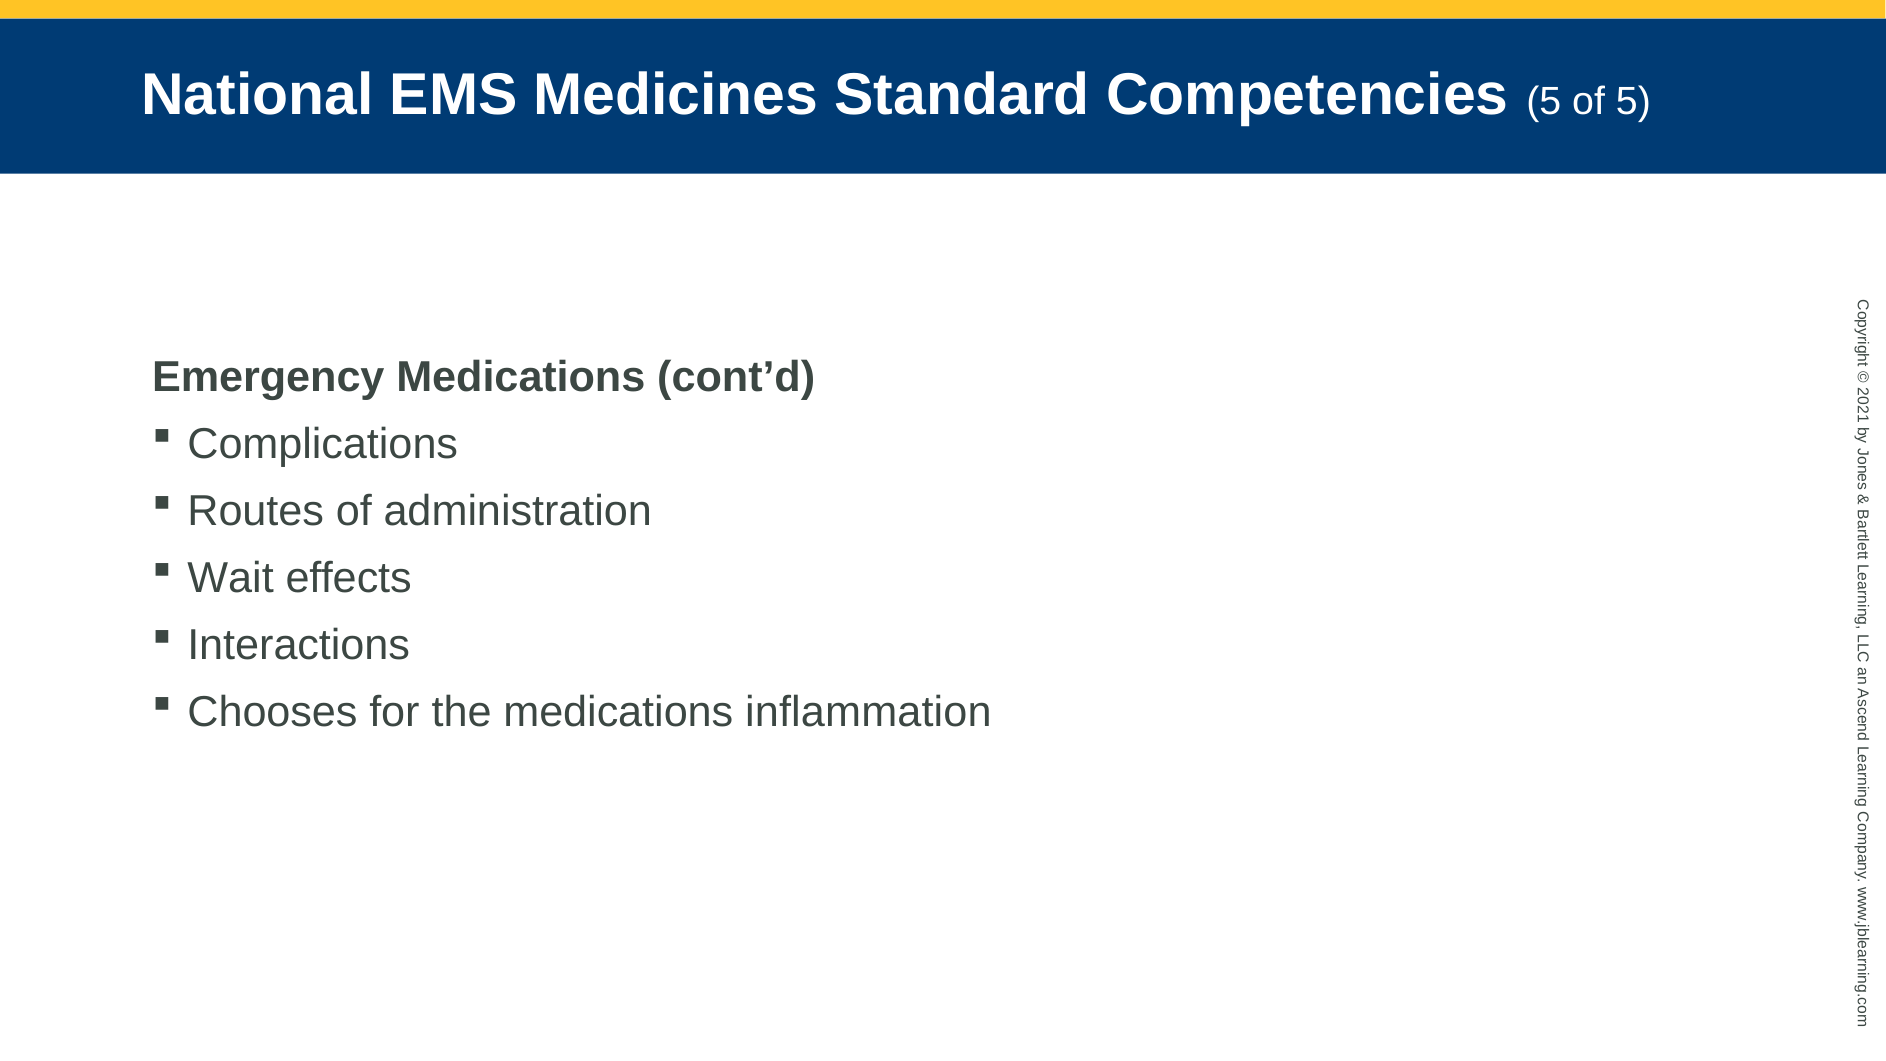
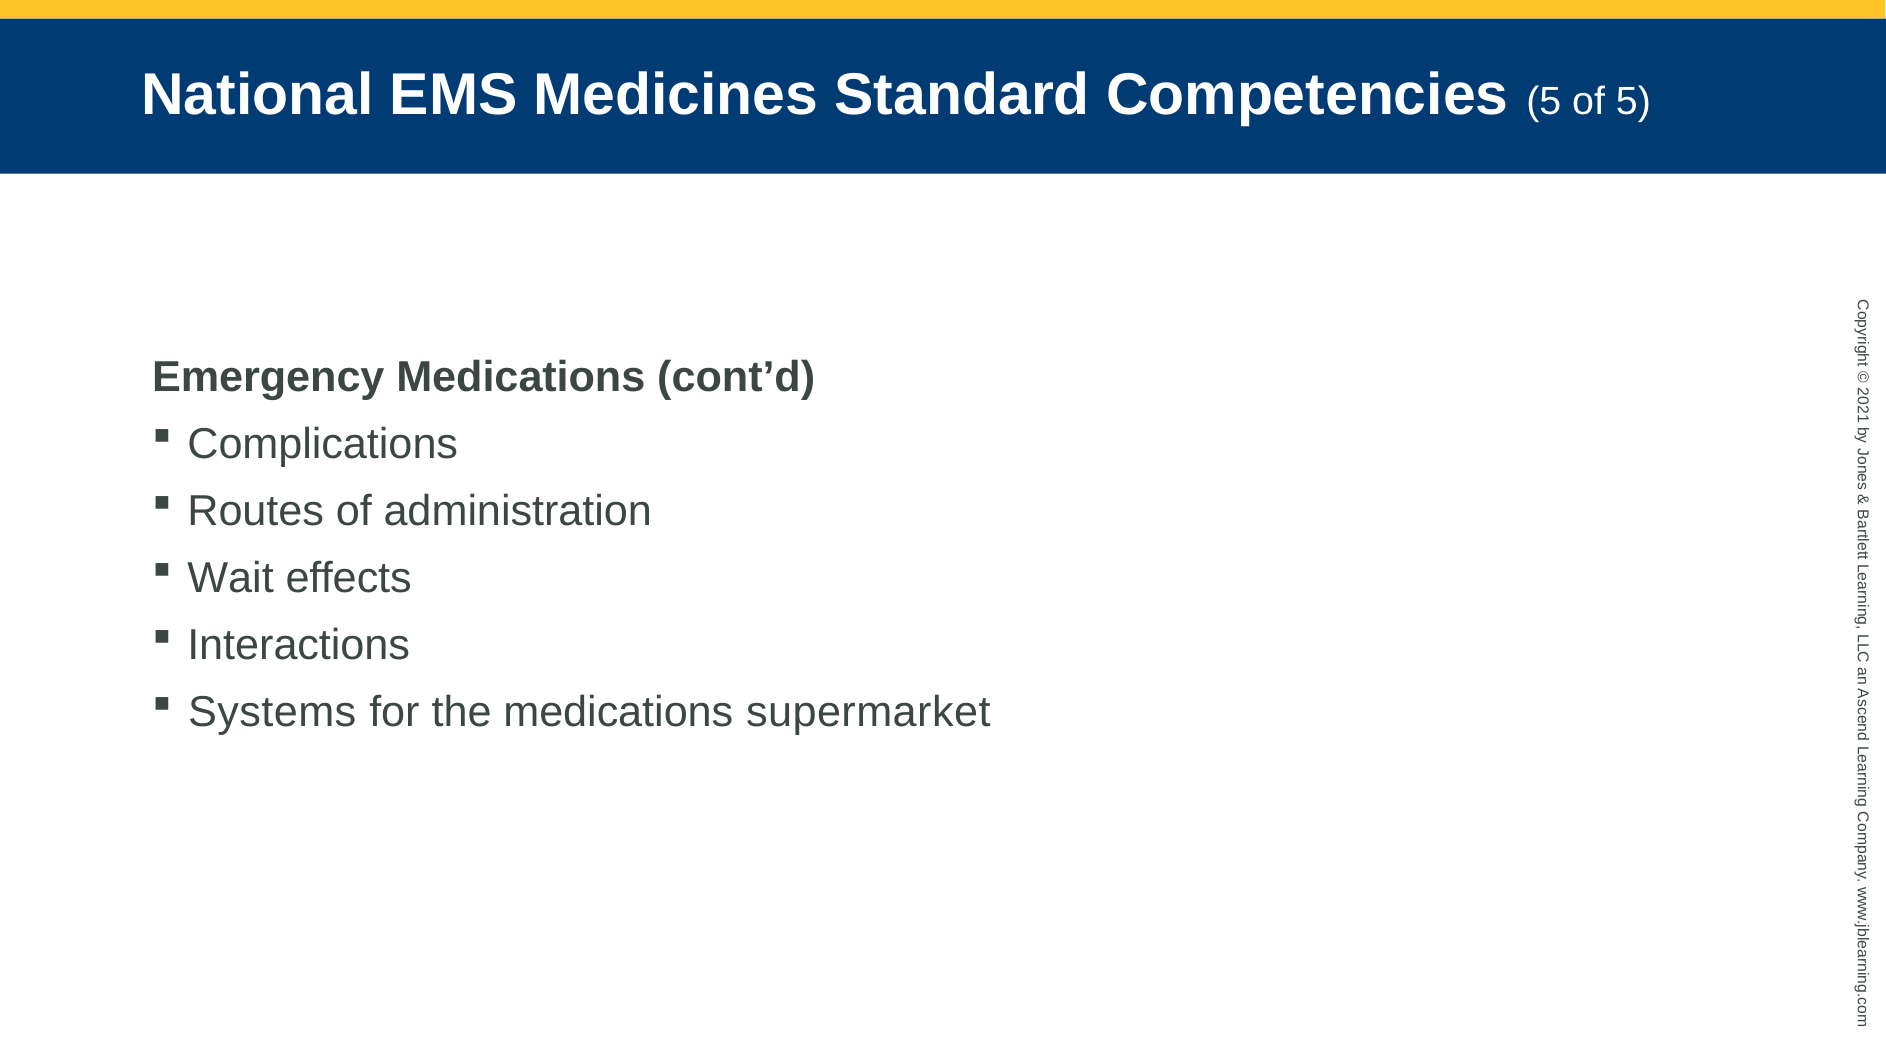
Chooses: Chooses -> Systems (272, 712)
inflammation: inflammation -> supermarket (868, 712)
